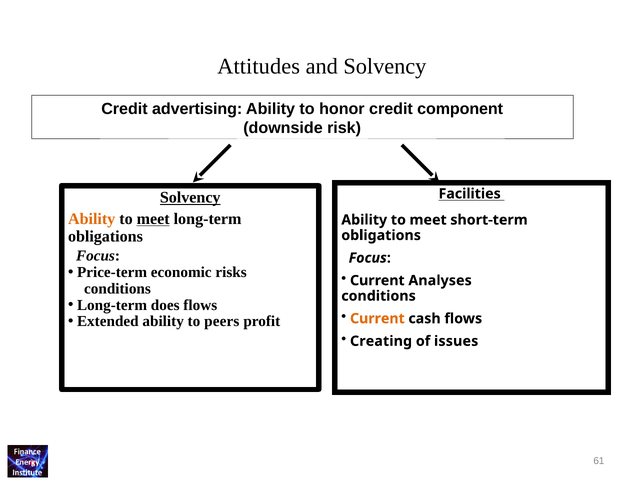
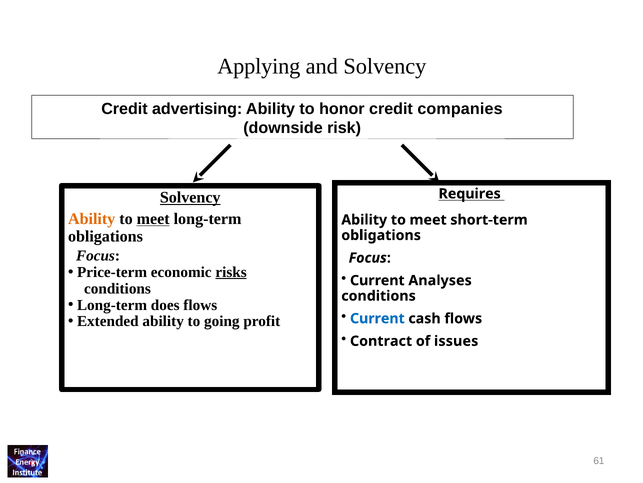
Attitudes: Attitudes -> Applying (259, 66)
component: component -> companies (460, 109)
Facilities: Facilities -> Requires (470, 193)
risks underline: none -> present (231, 272)
Current colour: orange -> blue (377, 318)
peers: peers -> going (222, 321)
Creating: Creating -> Contract (381, 341)
